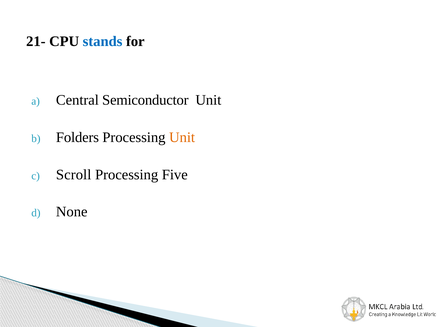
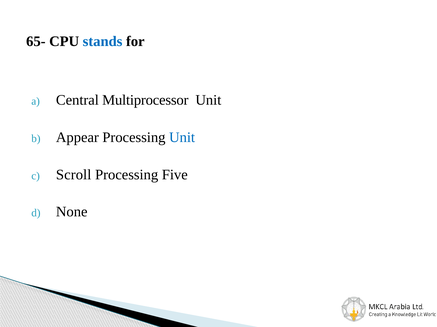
21-: 21- -> 65- (36, 41)
Semiconductor: Semiconductor -> Multiprocessor (145, 100)
Folders: Folders -> Appear (77, 138)
Unit colour: orange -> blue (182, 138)
